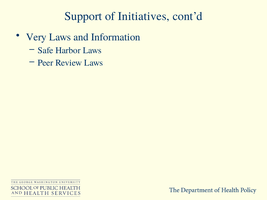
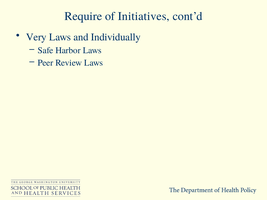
Support: Support -> Require (83, 16)
Information: Information -> Individually (116, 37)
